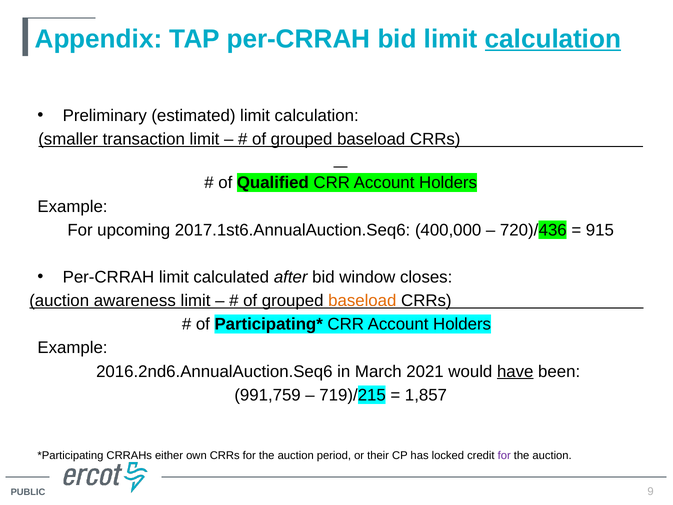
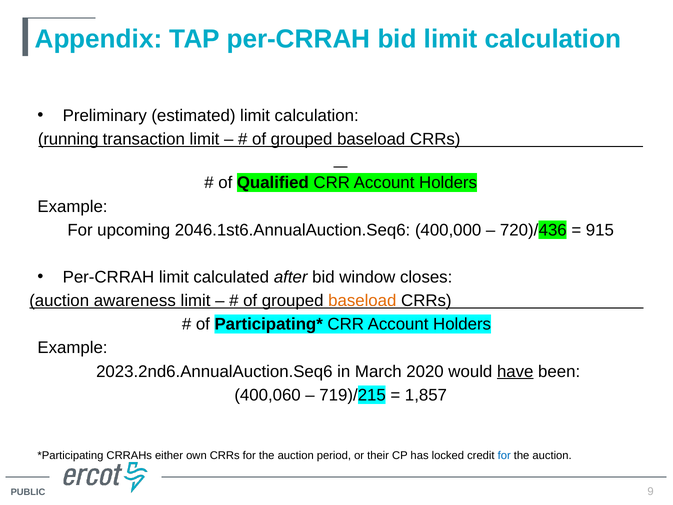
calculation underline: present -> none (553, 39)
smaller: smaller -> running (68, 139)
2017.1st6.AnnualAuction.Seq6: 2017.1st6.AnnualAuction.Seq6 -> 2046.1st6.AnnualAuction.Seq6 (293, 230)
2016.2nd6.AnnualAuction.Seq6: 2016.2nd6.AnnualAuction.Seq6 -> 2023.2nd6.AnnualAuction.Seq6 (214, 371)
2021: 2021 -> 2020 (425, 371)
991,759: 991,759 -> 400,060 (268, 395)
for colour: purple -> blue (504, 455)
